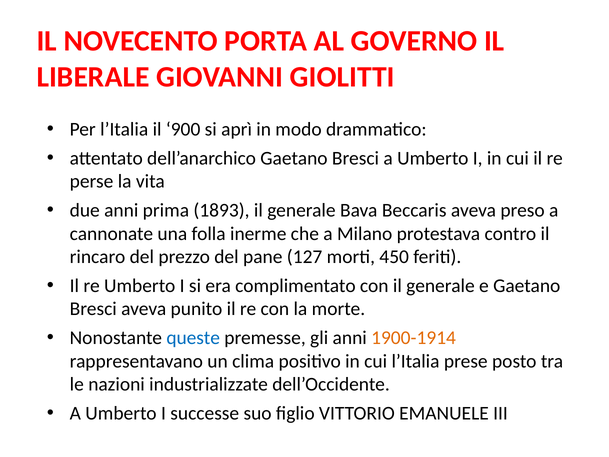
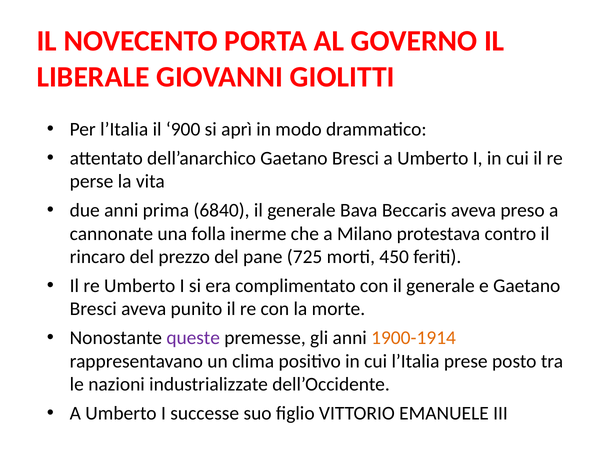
1893: 1893 -> 6840 (222, 210)
127: 127 -> 725 (305, 257)
queste colour: blue -> purple (193, 338)
